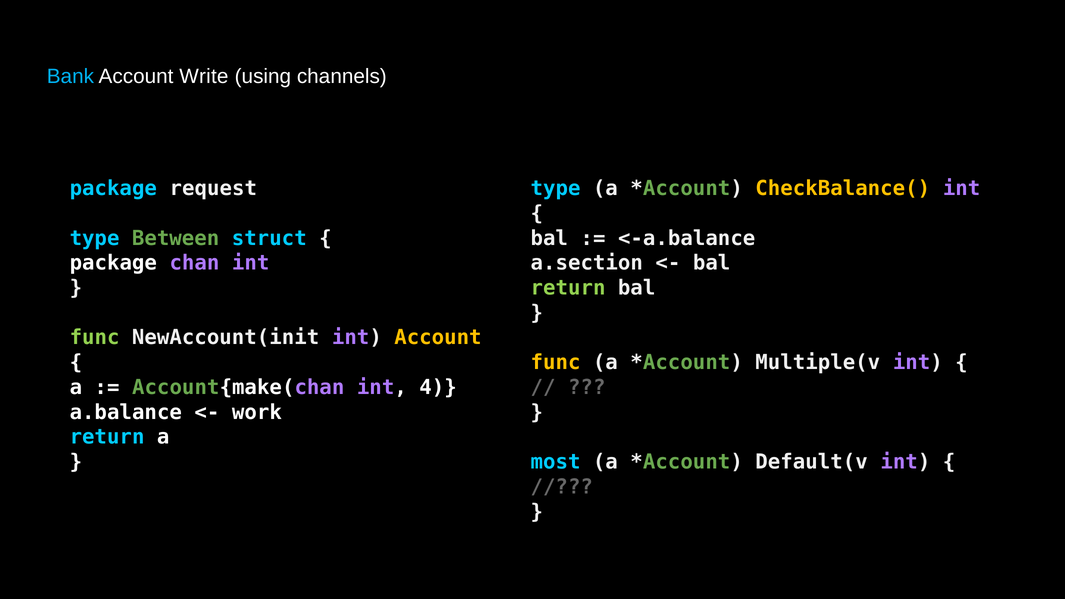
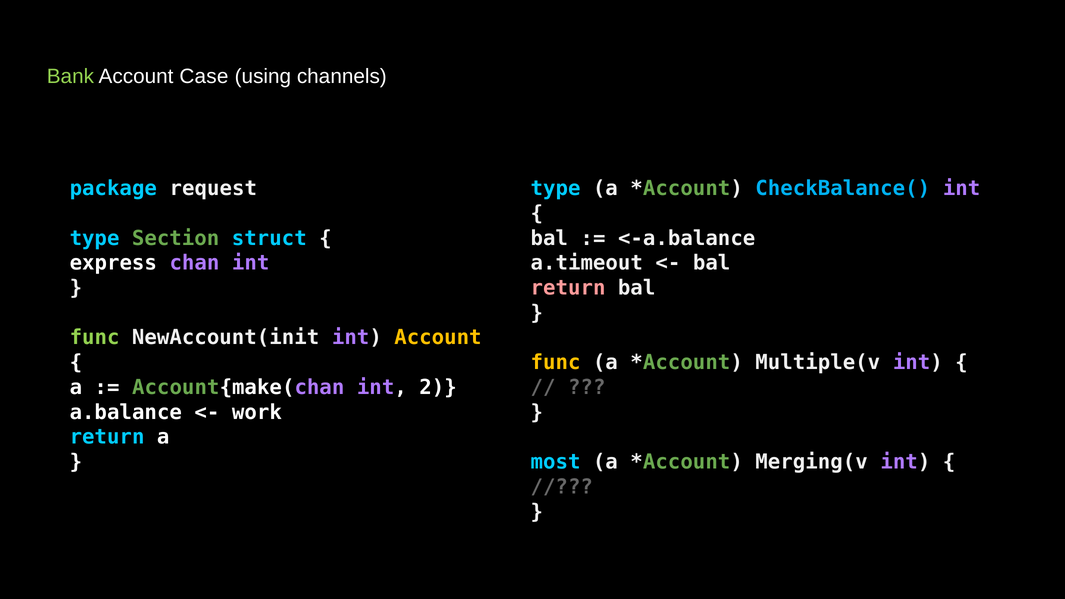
Bank colour: light blue -> light green (70, 76)
Write: Write -> Case (204, 76)
CheckBalance( colour: yellow -> light blue (843, 189)
Between: Between -> Section (176, 238)
package: package -> express (113, 263)
a.section: a.section -> a.timeout (587, 263)
return colour: light green -> pink (568, 288)
4: 4 -> 2 (438, 387)
Default(v: Default(v -> Merging(v (812, 462)
